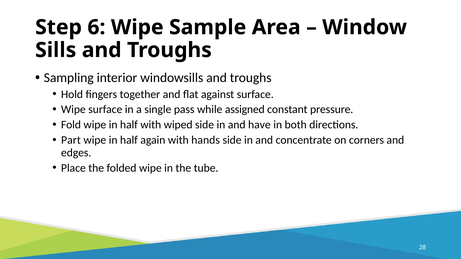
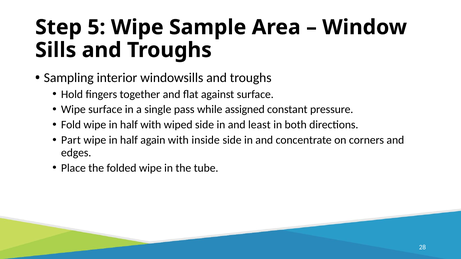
6: 6 -> 5 (96, 27)
have: have -> least (259, 125)
hands: hands -> inside (206, 140)
